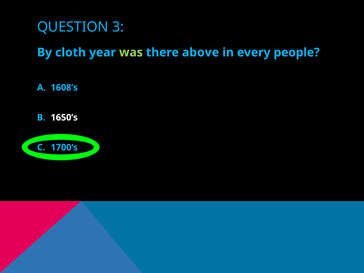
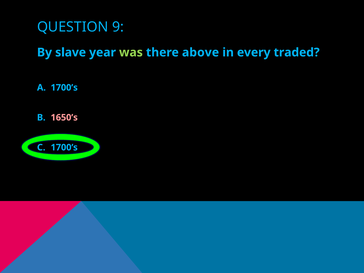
3: 3 -> 9 (118, 27)
cloth: cloth -> slave (71, 52)
people: people -> traded (297, 52)
1608’s: 1608’s -> 1700’s (64, 88)
1650’s colour: white -> pink (64, 118)
